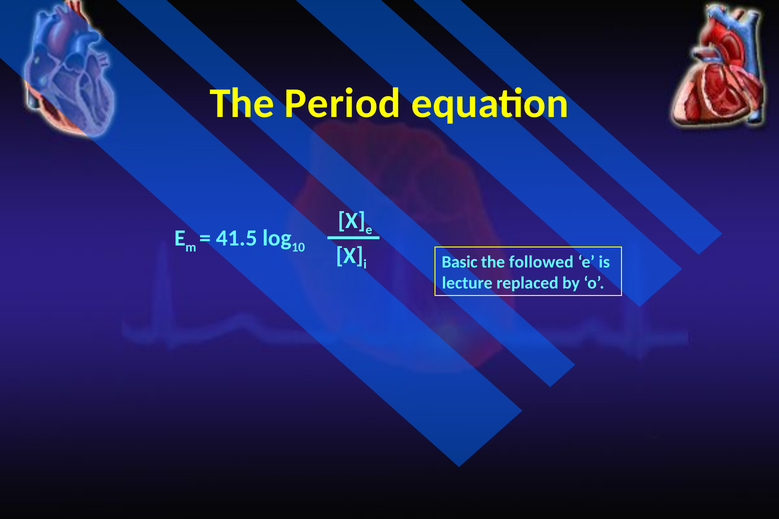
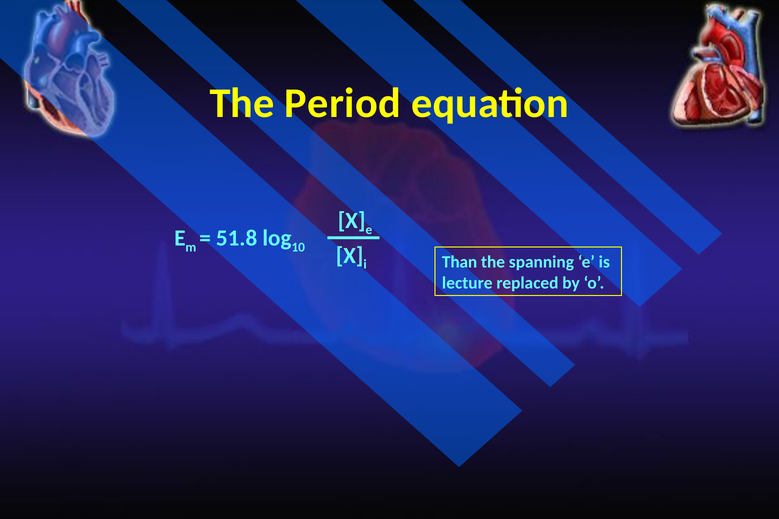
41.5: 41.5 -> 51.8 (237, 238)
Basic: Basic -> Than (460, 262)
followed: followed -> spanning (541, 262)
